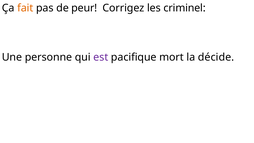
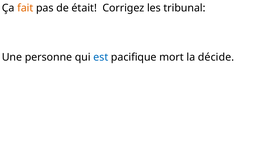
peur: peur -> était (84, 8)
criminel: criminel -> tribunal (185, 8)
est colour: purple -> blue (101, 57)
